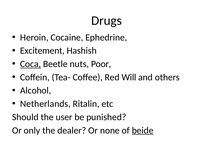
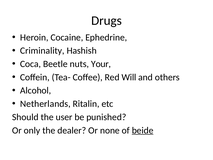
Excitement: Excitement -> Criminality (42, 51)
Coca underline: present -> none (31, 64)
Poor: Poor -> Your (101, 64)
